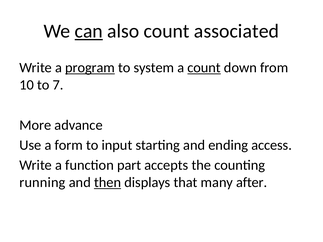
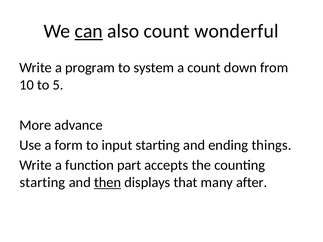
associated: associated -> wonderful (236, 31)
program underline: present -> none (90, 68)
count underline: present -> none (204, 68)
7: 7 -> 5 (58, 85)
access: access -> things (272, 145)
running: running -> starting (42, 183)
